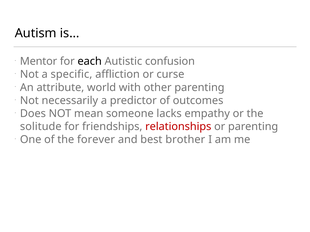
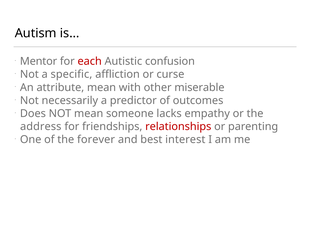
each colour: black -> red (90, 61)
attribute world: world -> mean (102, 88)
other parenting: parenting -> miserable (199, 88)
solitude: solitude -> address (41, 127)
brother: brother -> interest (185, 140)
